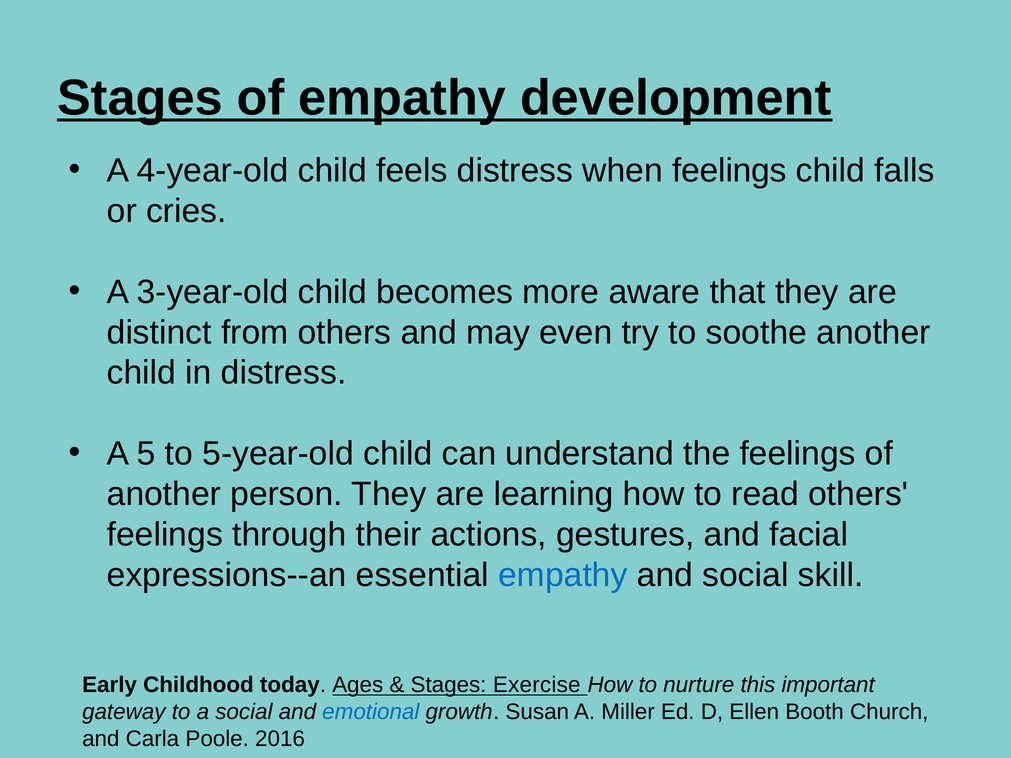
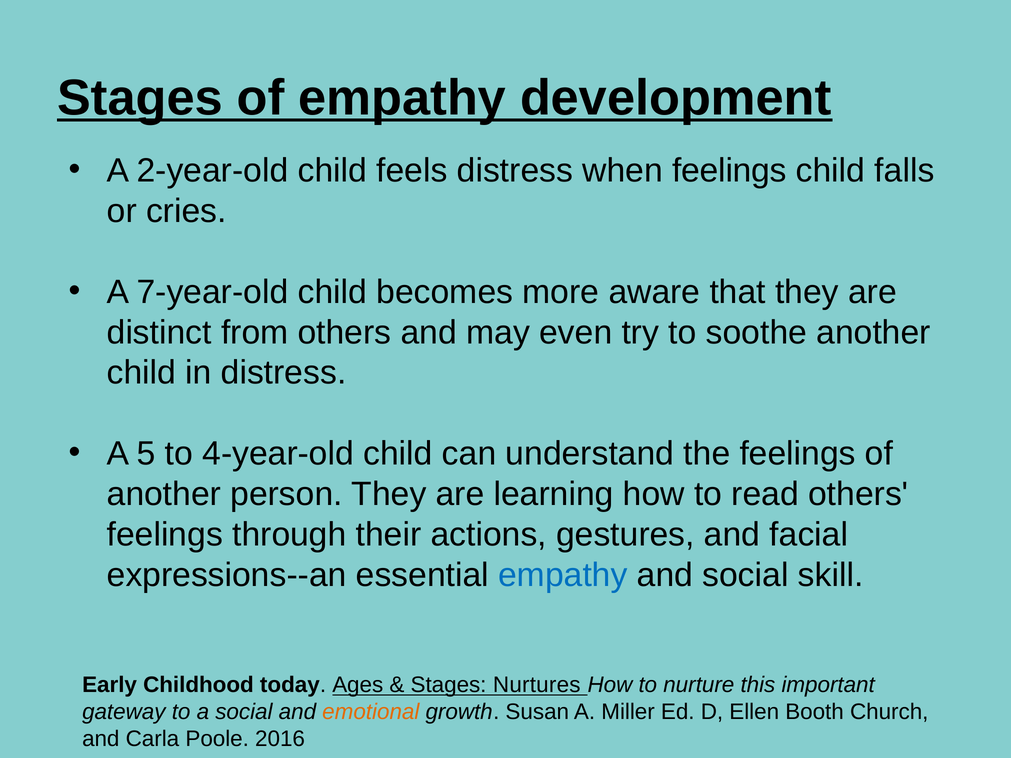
4-year-old: 4-year-old -> 2-year-old (213, 171)
3-year-old: 3-year-old -> 7-year-old (213, 292)
5-year-old: 5-year-old -> 4-year-old (278, 454)
Exercise: Exercise -> Nurtures (537, 685)
emotional colour: blue -> orange (371, 712)
